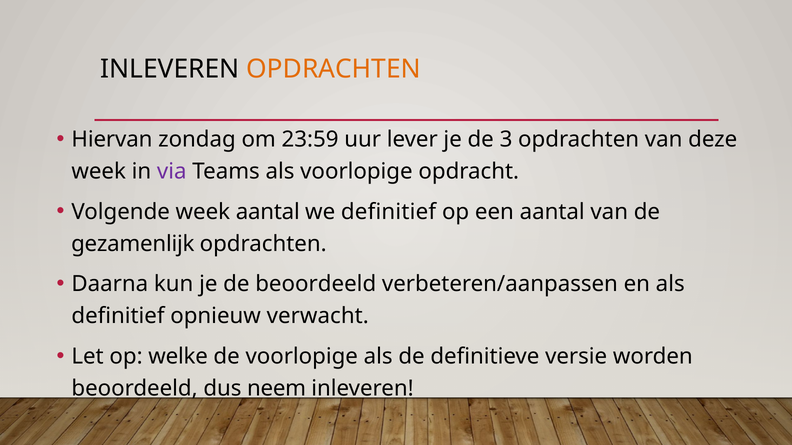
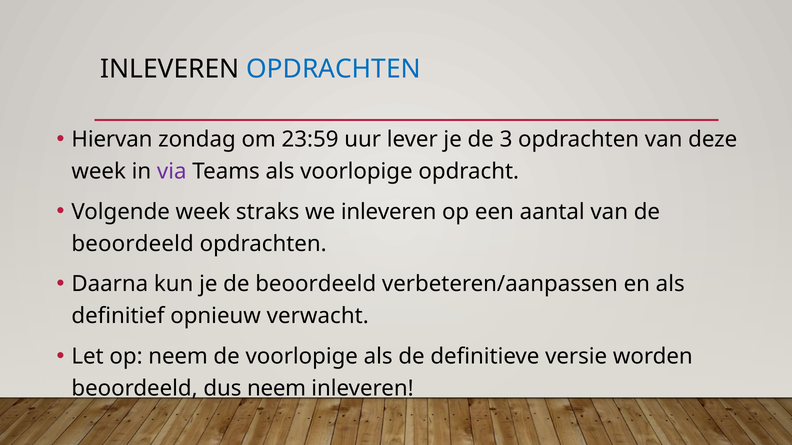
OPDRACHTEN colour: orange -> blue (334, 69)
week aantal: aantal -> straks (268, 212)
we definitief: definitief -> inleveren (389, 212)
gezamenlijk: gezamenlijk -> beoordeeld (133, 244)
op welke: welke -> neem (178, 357)
